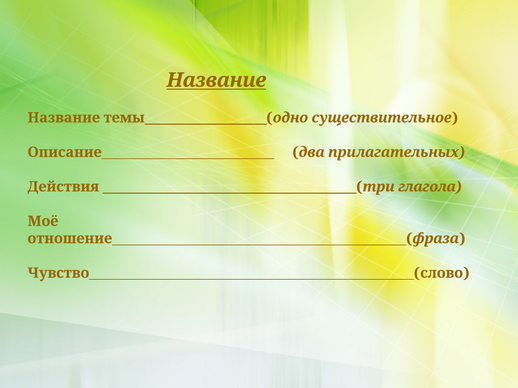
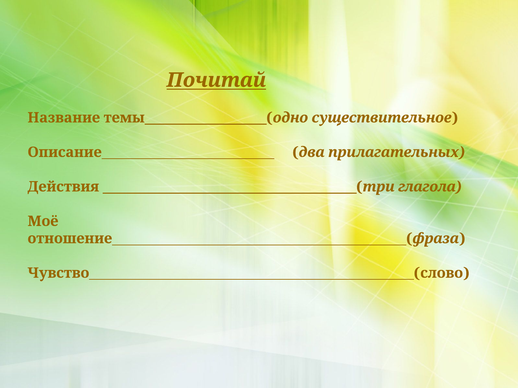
Название: Название -> Почитай (216, 80)
